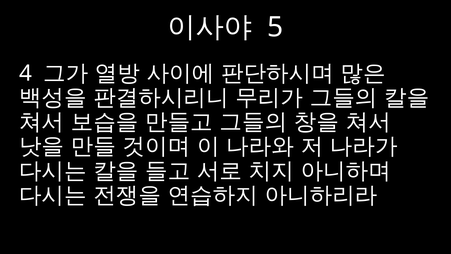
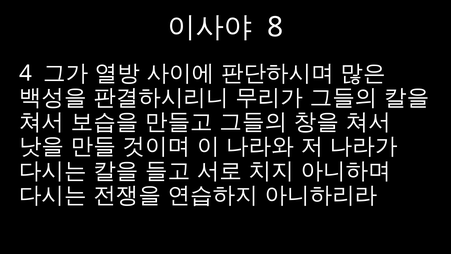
5: 5 -> 8 (275, 27)
